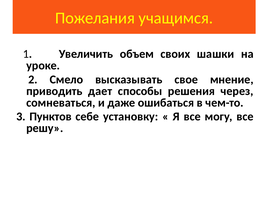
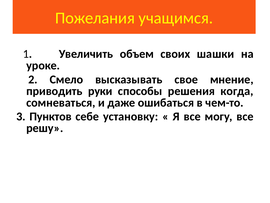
дает: дает -> руки (100, 91)
через: через -> когда (237, 91)
